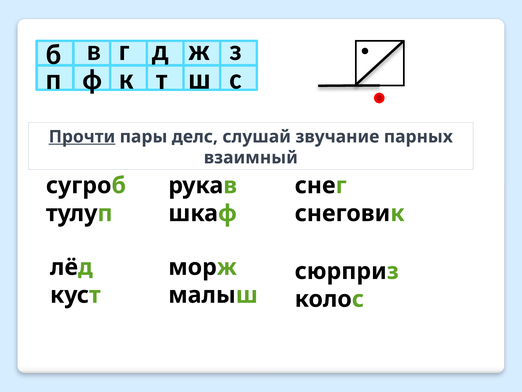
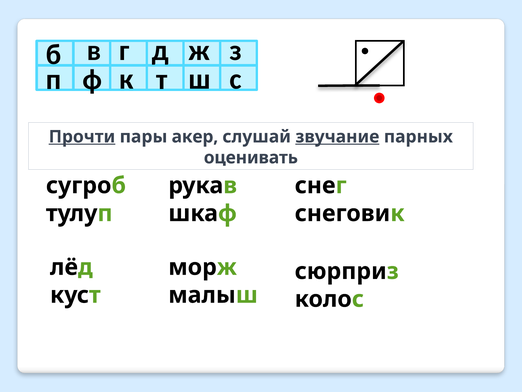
делс: делс -> акер (195, 137)
звучание underline: none -> present (337, 137)
взаимный: взаимный -> оценивать (251, 157)
